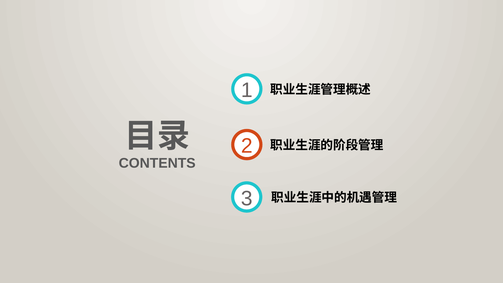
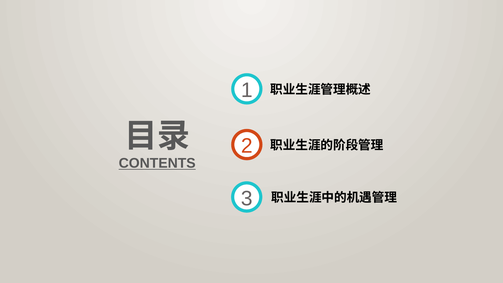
CONTENTS underline: none -> present (157, 163)
